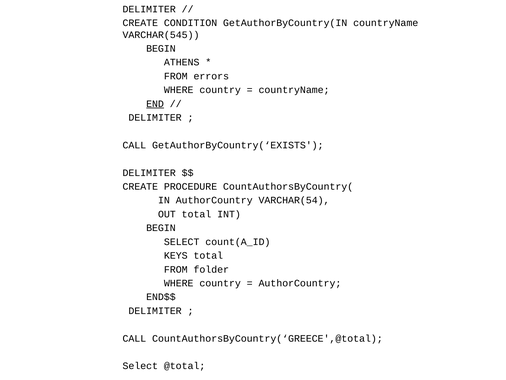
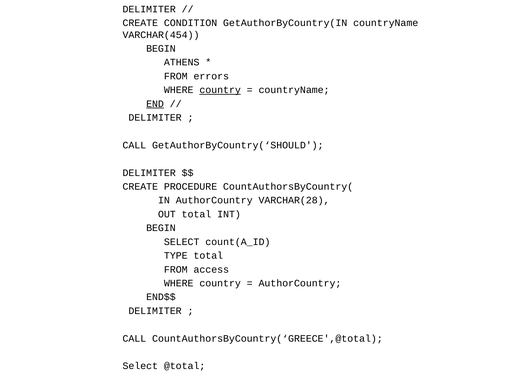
VARCHAR(545: VARCHAR(545 -> VARCHAR(454 (161, 35)
country underline: none -> present (220, 90)
GetAuthorByCountry(‘EXISTS: GetAuthorByCountry(‘EXISTS -> GetAuthorByCountry(‘SHOULD (238, 145)
VARCHAR(54: VARCHAR(54 -> VARCHAR(28 (294, 200)
KEYS: KEYS -> TYPE (176, 255)
folder: folder -> access (211, 269)
